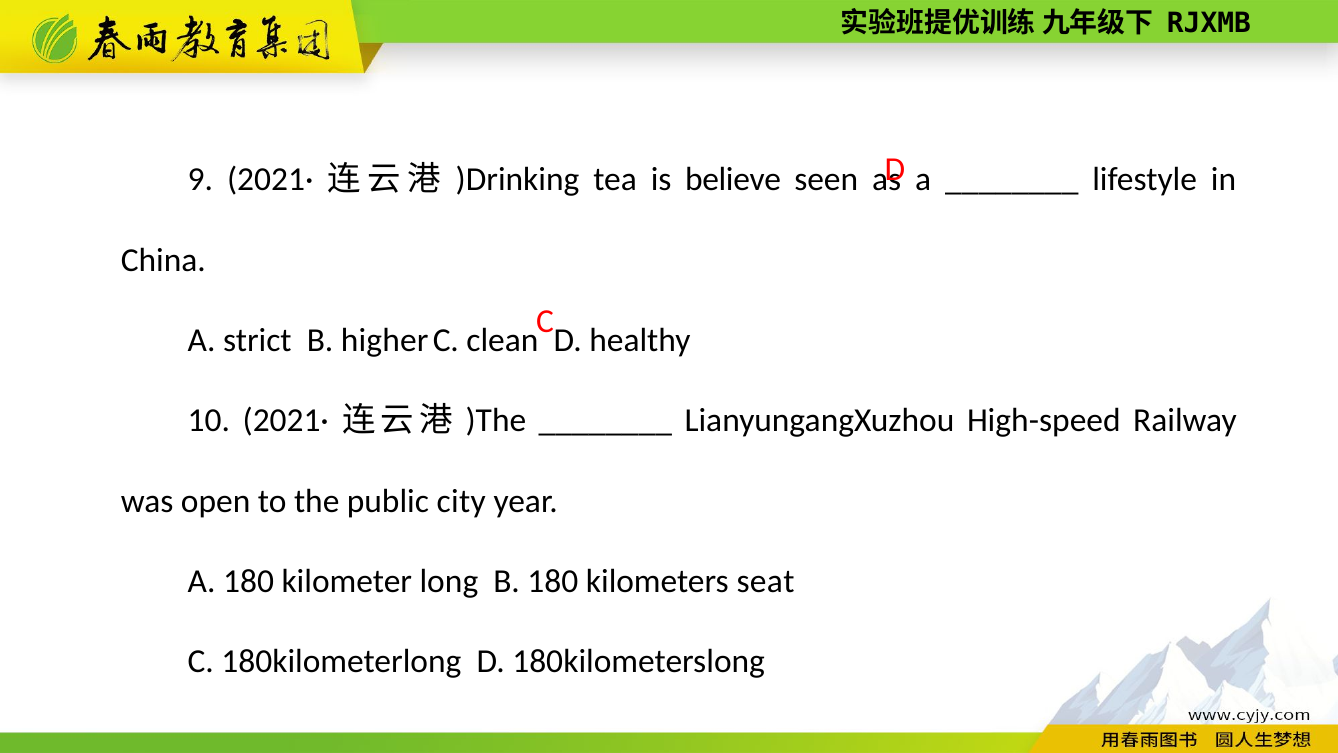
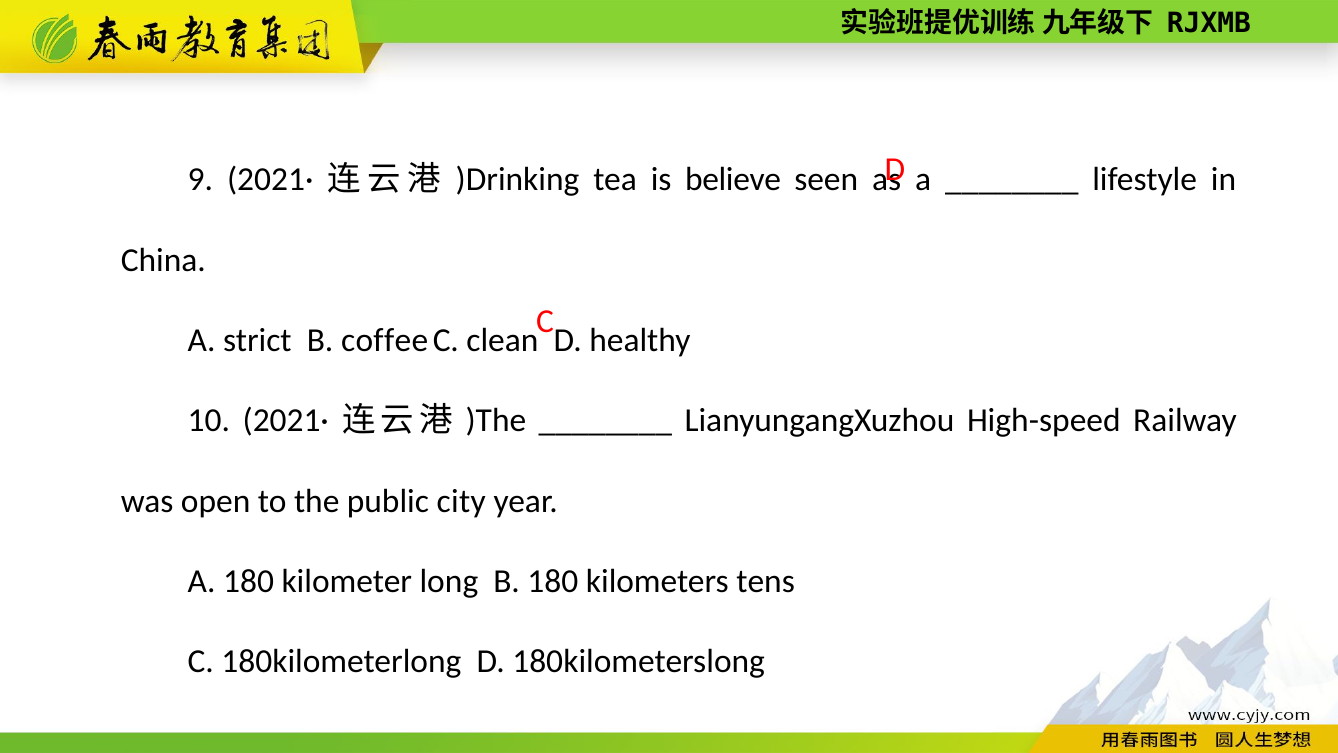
higher: higher -> coffee (385, 340)
seat: seat -> tens (766, 581)
